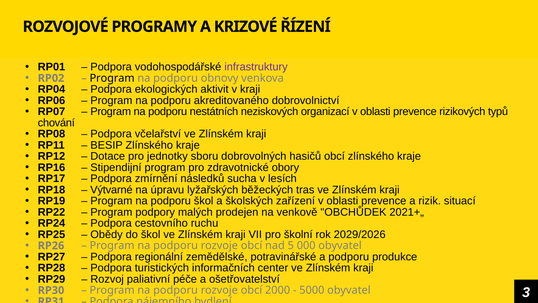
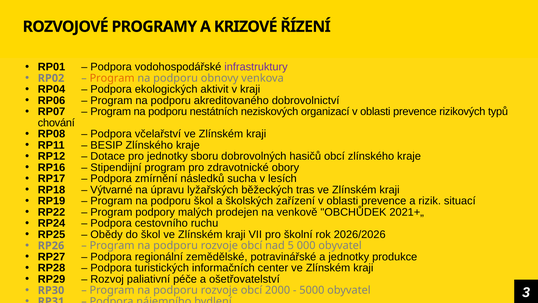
Program colour: black -> orange (112, 78)
2029/2026: 2029/2026 -> 2026/2026 (360, 234)
a podporu: podporu -> jednotky (349, 257)
